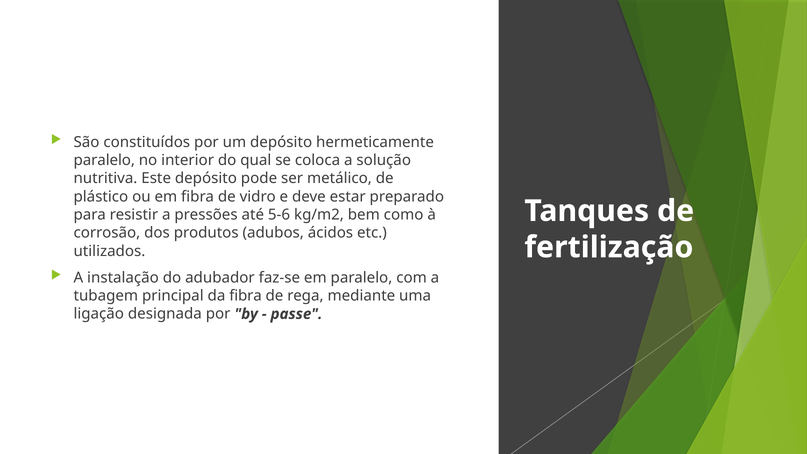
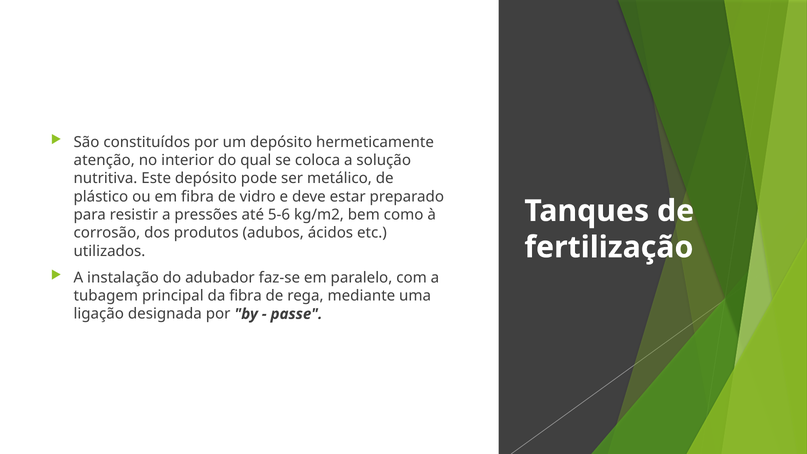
paralelo: paralelo -> atenção (104, 160)
